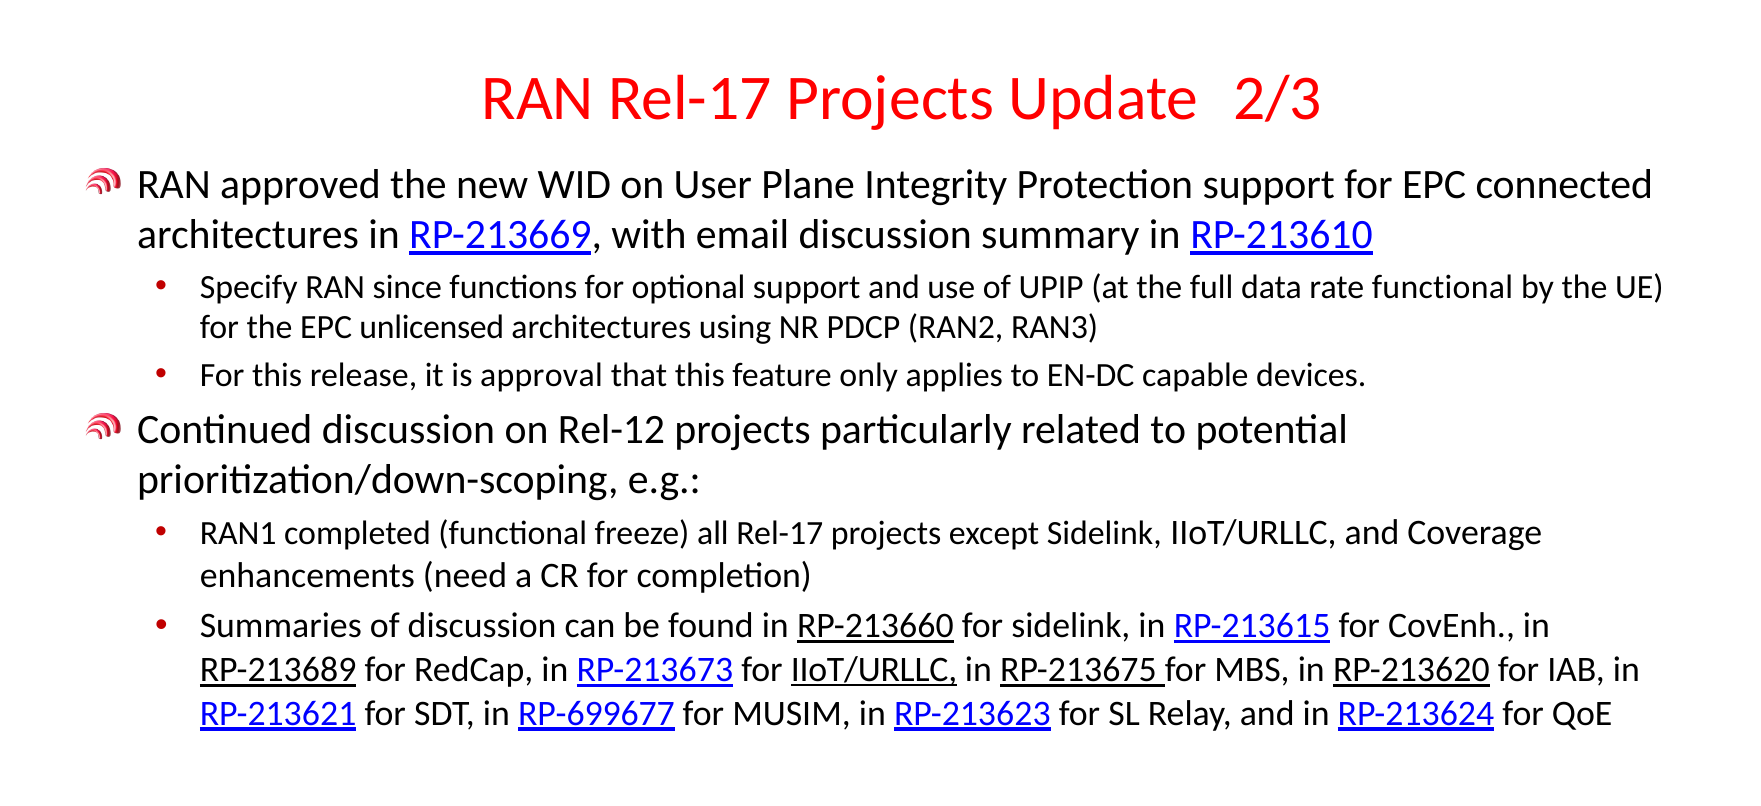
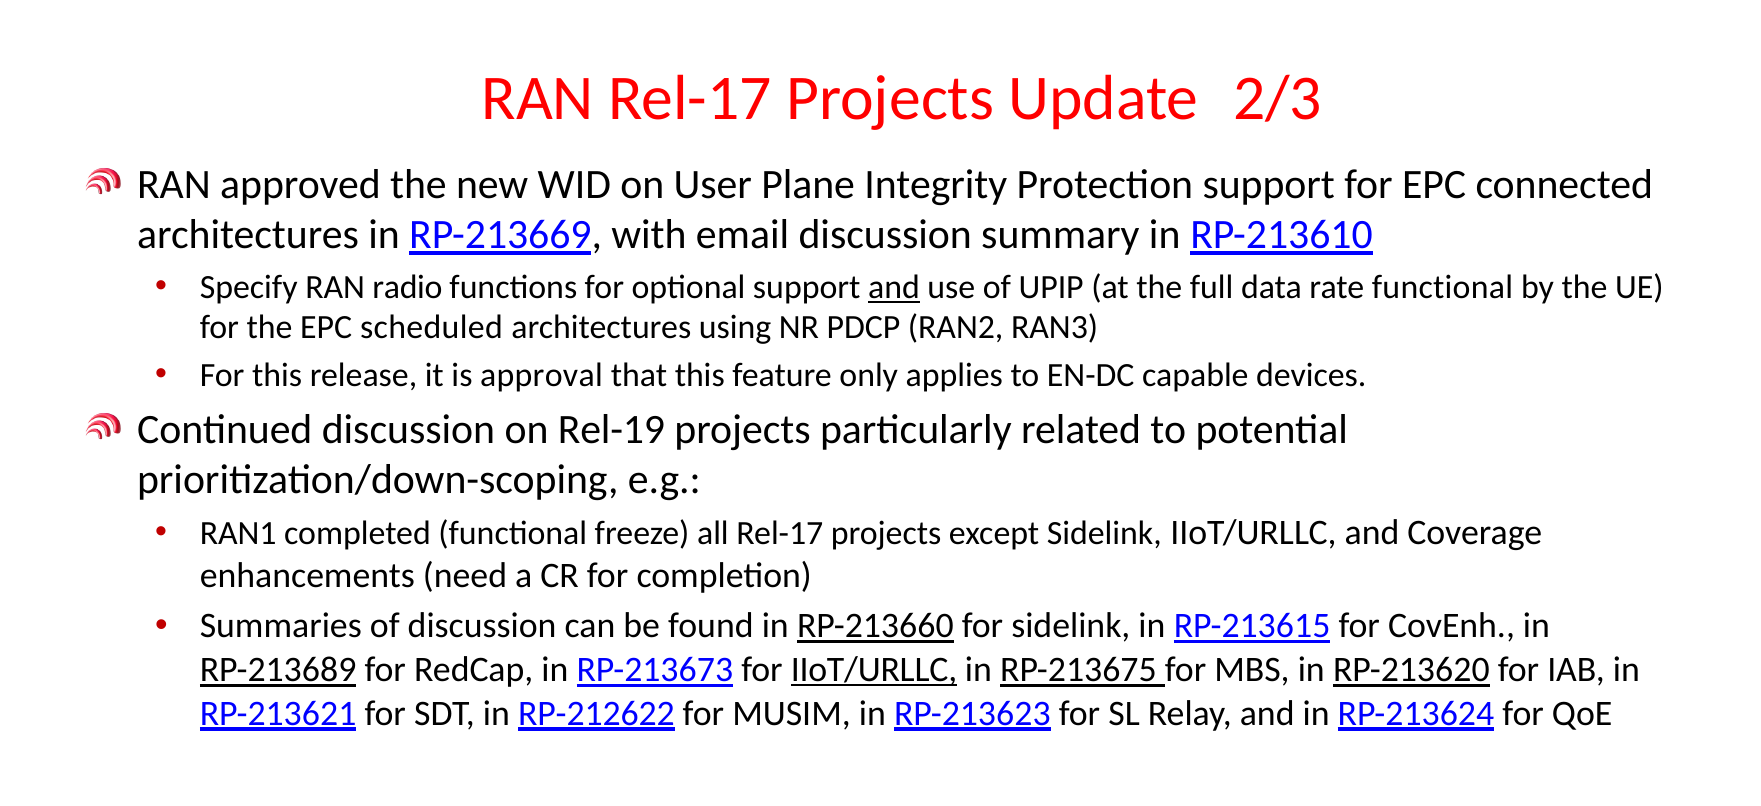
since: since -> radio (407, 287)
and underline: none -> present (894, 287)
unlicensed: unlicensed -> scheduled (432, 328)
Rel-12: Rel-12 -> Rel-19 (611, 429)
RP-699677: RP-699677 -> RP-212622 (596, 713)
